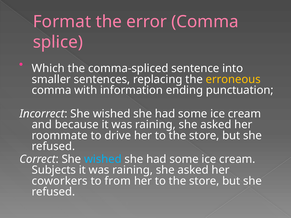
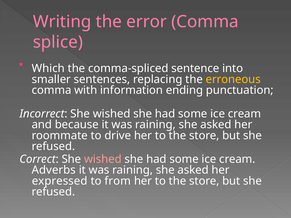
Format: Format -> Writing (62, 22)
wished colour: light blue -> pink (103, 159)
Subjects: Subjects -> Adverbs (54, 170)
coworkers: coworkers -> expressed (60, 181)
